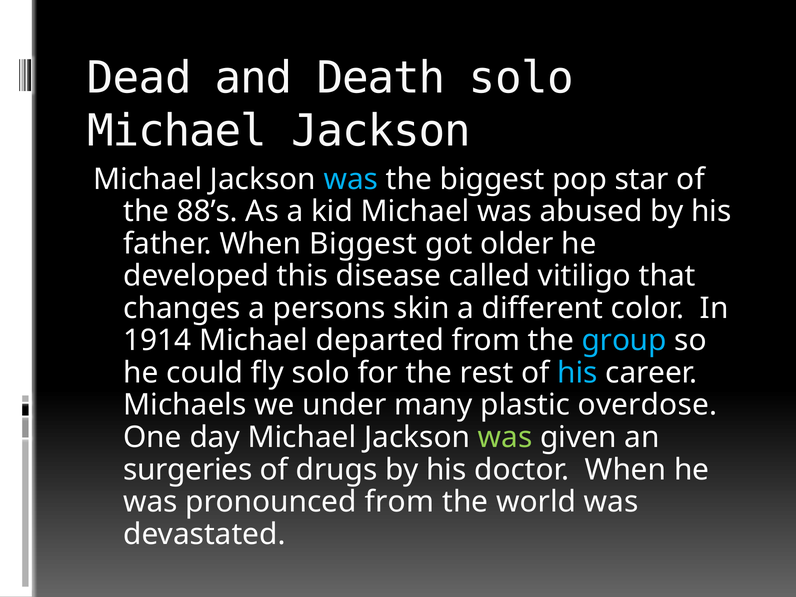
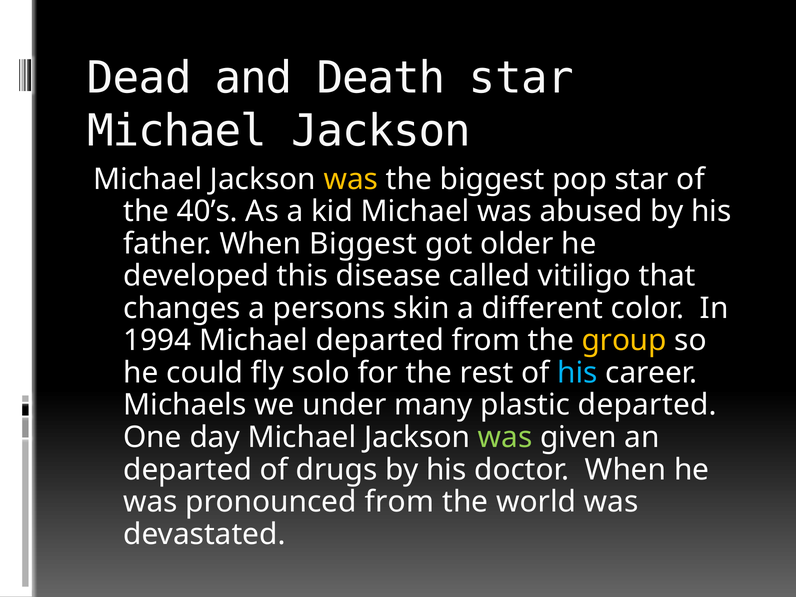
Death solo: solo -> star (521, 78)
was colour: light blue -> yellow (351, 179)
88’s: 88’s -> 40’s (207, 211)
1914: 1914 -> 1994 (157, 341)
group colour: light blue -> yellow (624, 341)
plastic overdose: overdose -> departed (647, 405)
surgeries: surgeries -> departed (188, 470)
